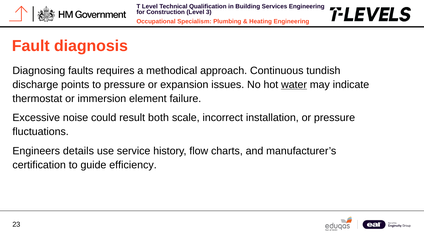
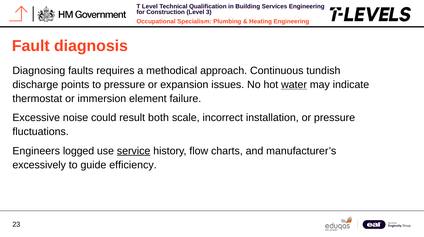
details: details -> logged (79, 151)
service underline: none -> present (134, 151)
certification: certification -> excessively (39, 165)
